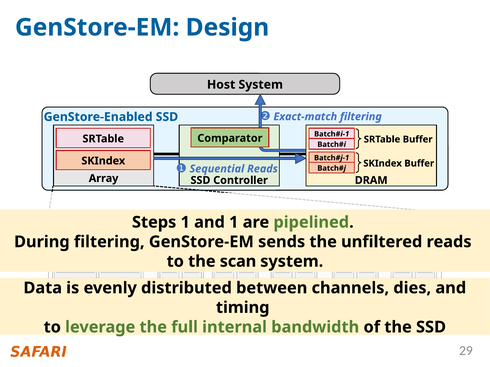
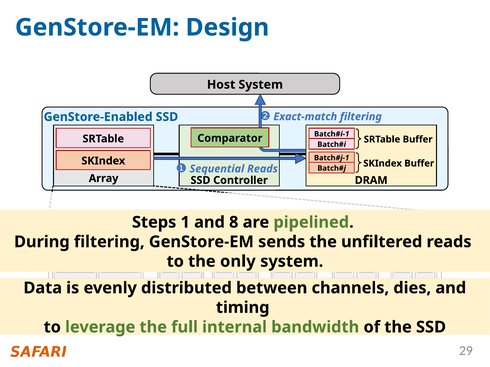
and 1: 1 -> 8 (234, 223)
scan: scan -> only (238, 262)
